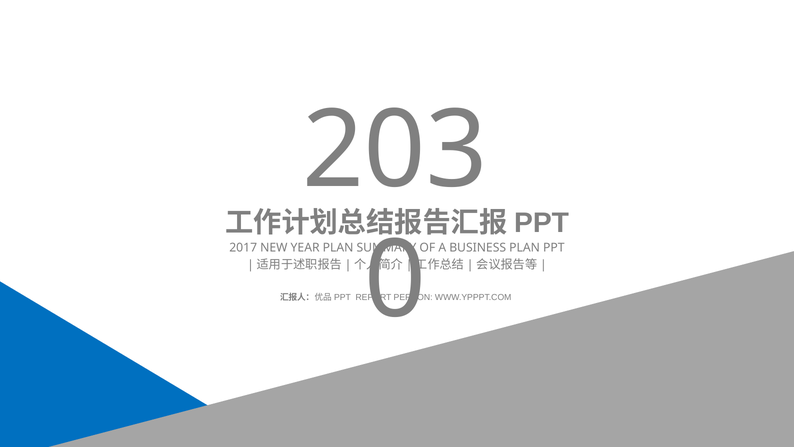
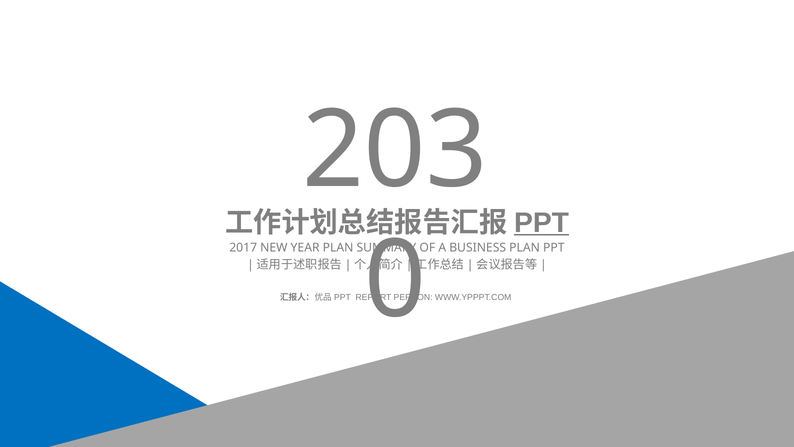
PPT underline: none -> present (542, 222)
